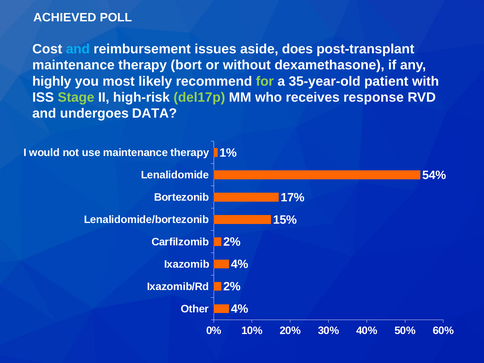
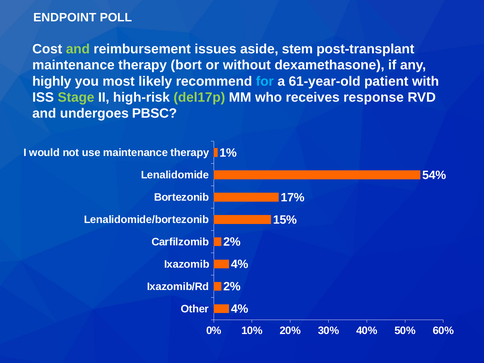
ACHIEVED: ACHIEVED -> ENDPOINT (65, 18)
and colour: light blue -> light green (78, 49)
does: does -> stem (297, 49)
for colour: light green -> light blue (265, 81)
35-year-old: 35-year-old -> 61-year-old (325, 81)
DATA: DATA -> PBSC (154, 114)
